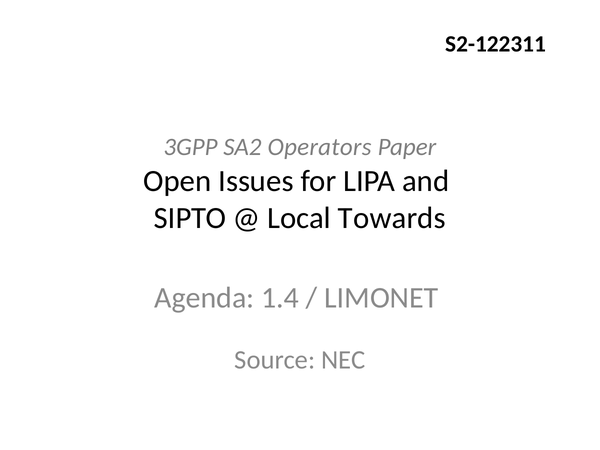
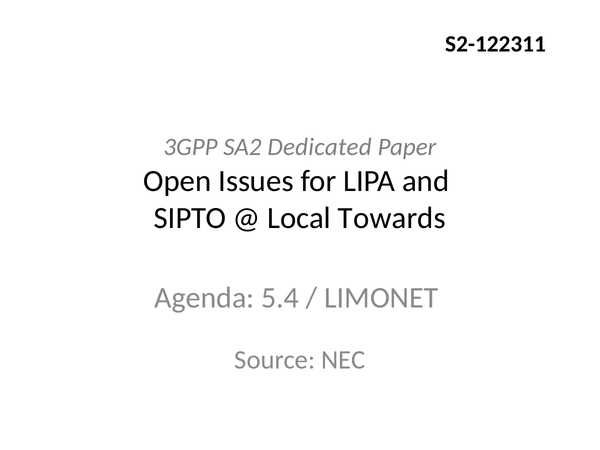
Operators: Operators -> Dedicated (320, 147)
1.4: 1.4 -> 5.4 (280, 298)
